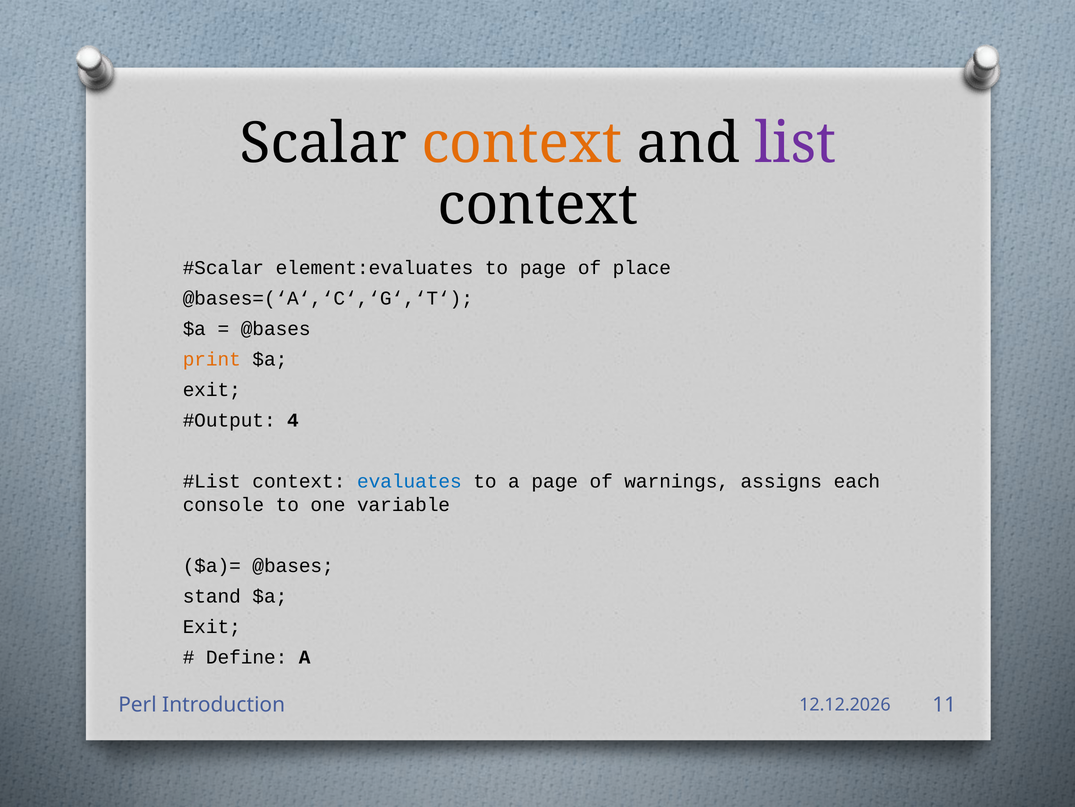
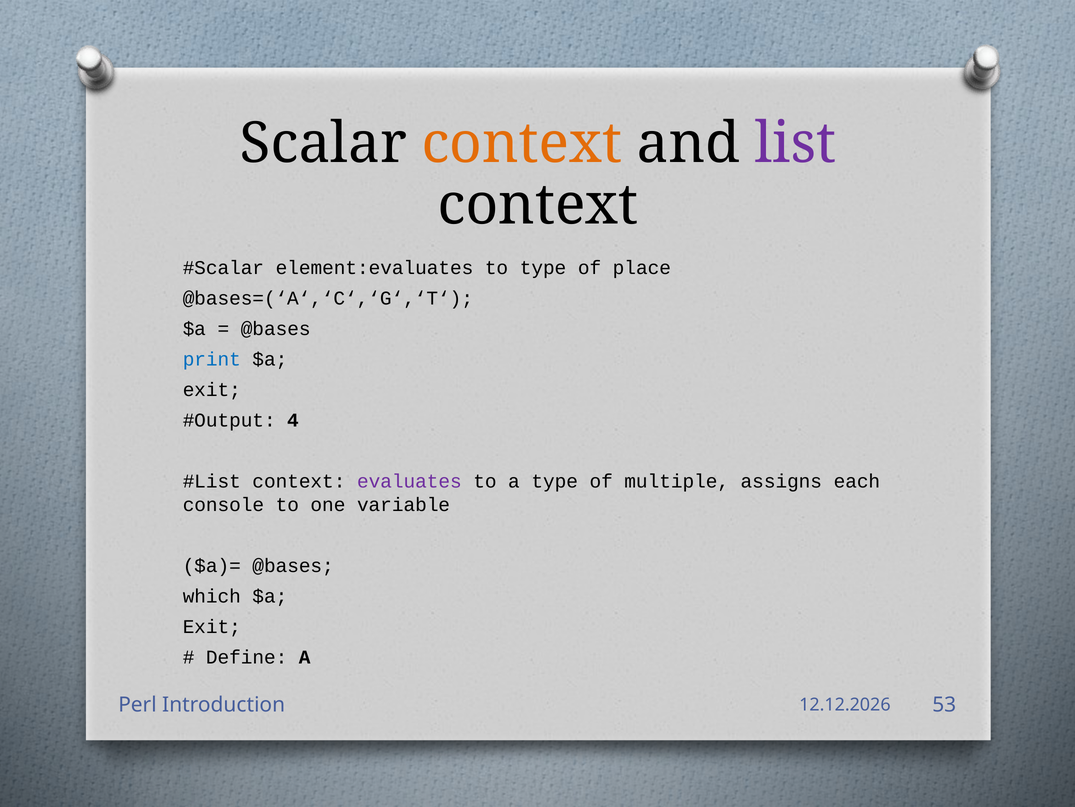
to page: page -> type (543, 268)
print colour: orange -> blue (212, 359)
evaluates colour: blue -> purple (409, 481)
a page: page -> type (555, 481)
warnings: warnings -> multiple (677, 481)
stand: stand -> which (212, 596)
11: 11 -> 53 (944, 704)
